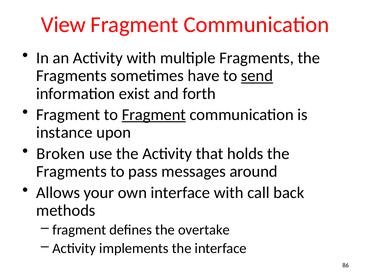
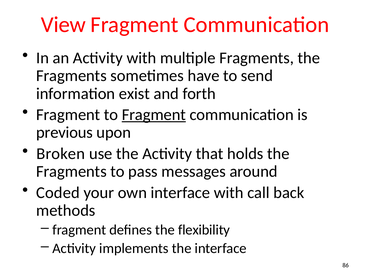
send underline: present -> none (257, 76)
instance: instance -> previous (64, 133)
Allows: Allows -> Coded (58, 193)
overtake: overtake -> flexibility (204, 230)
